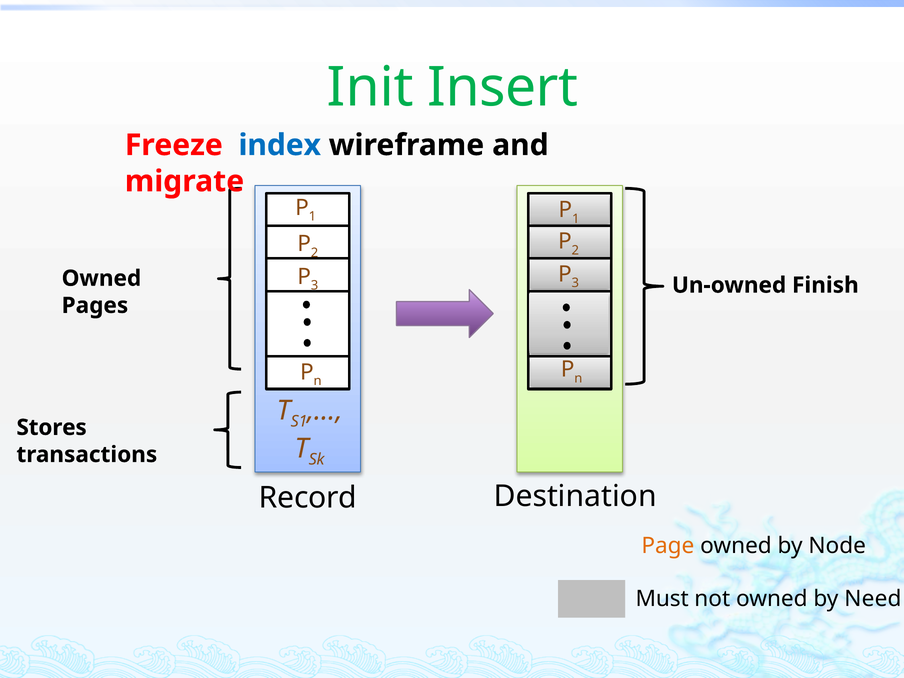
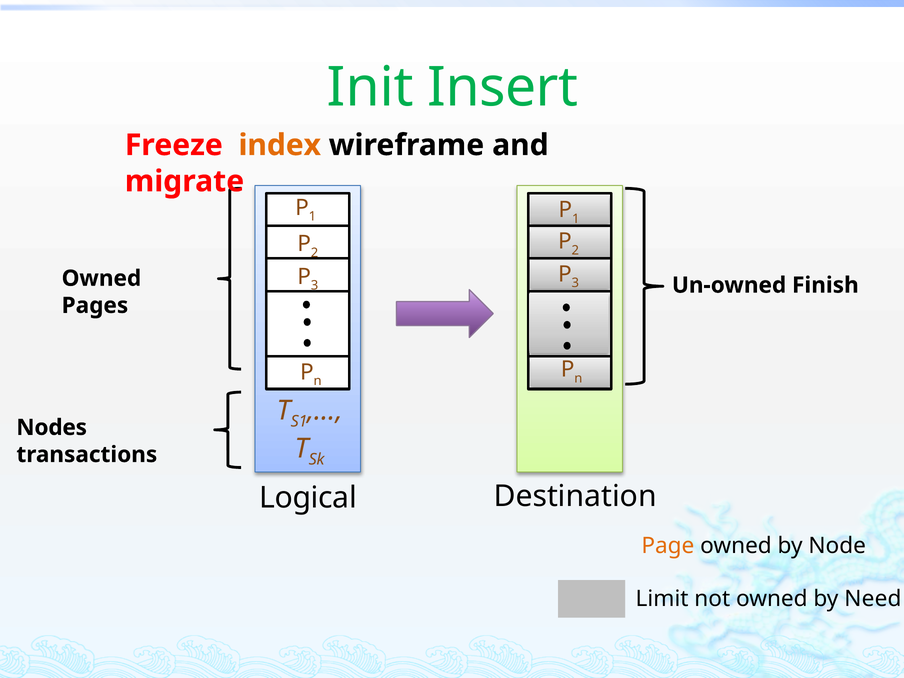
index colour: blue -> orange (280, 145)
Stores: Stores -> Nodes (52, 427)
Record: Record -> Logical (308, 498)
Must: Must -> Limit (662, 599)
